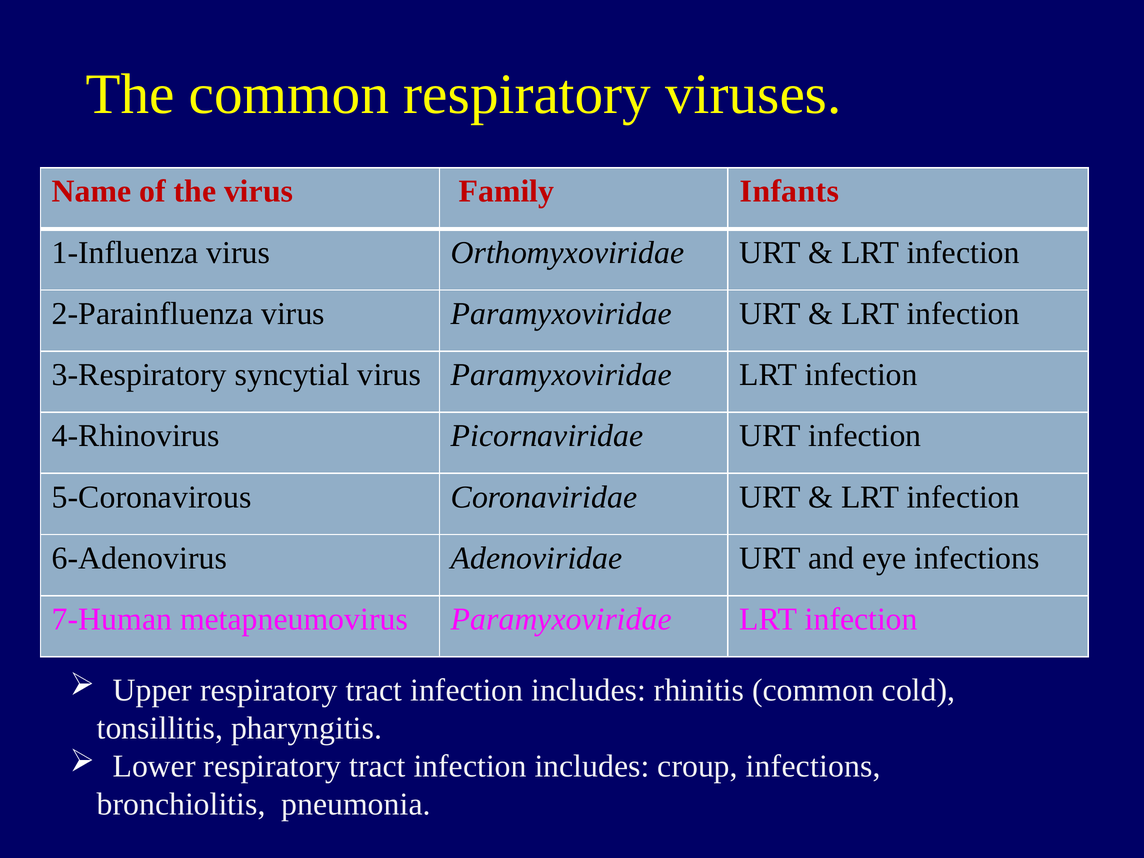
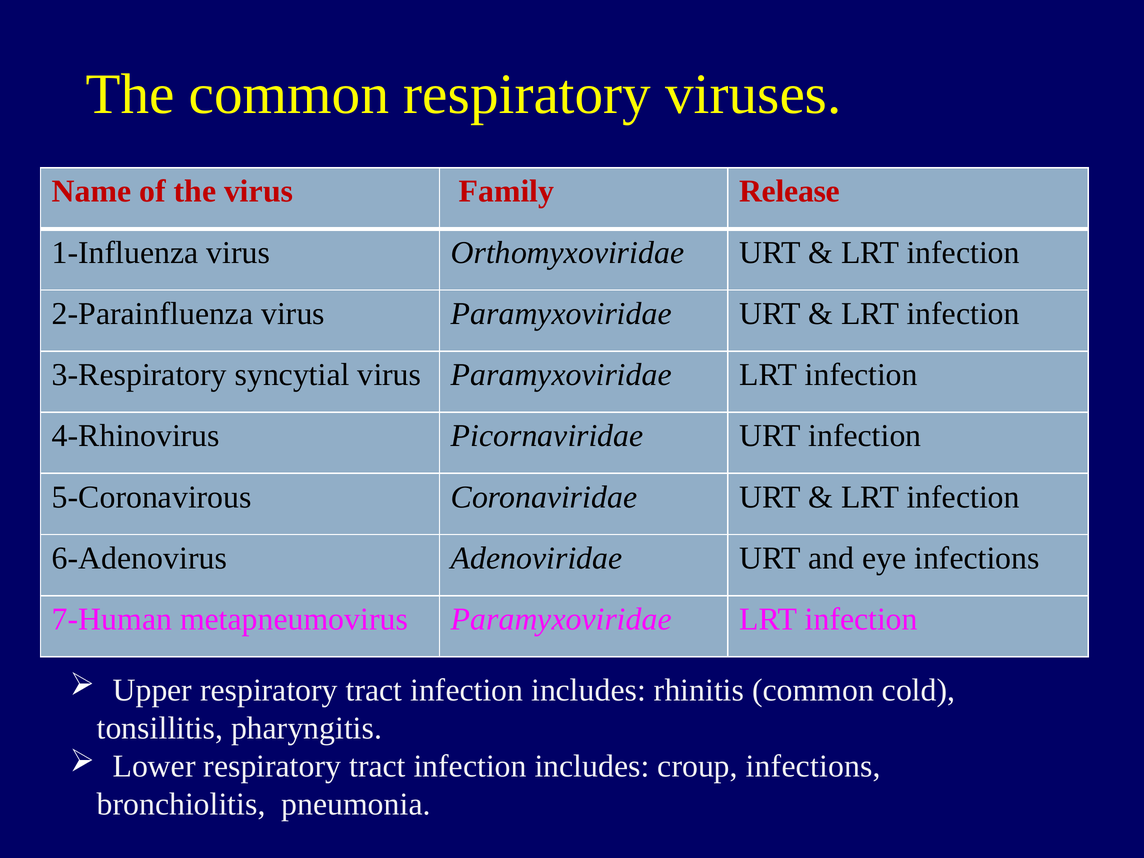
Infants: Infants -> Release (790, 191)
